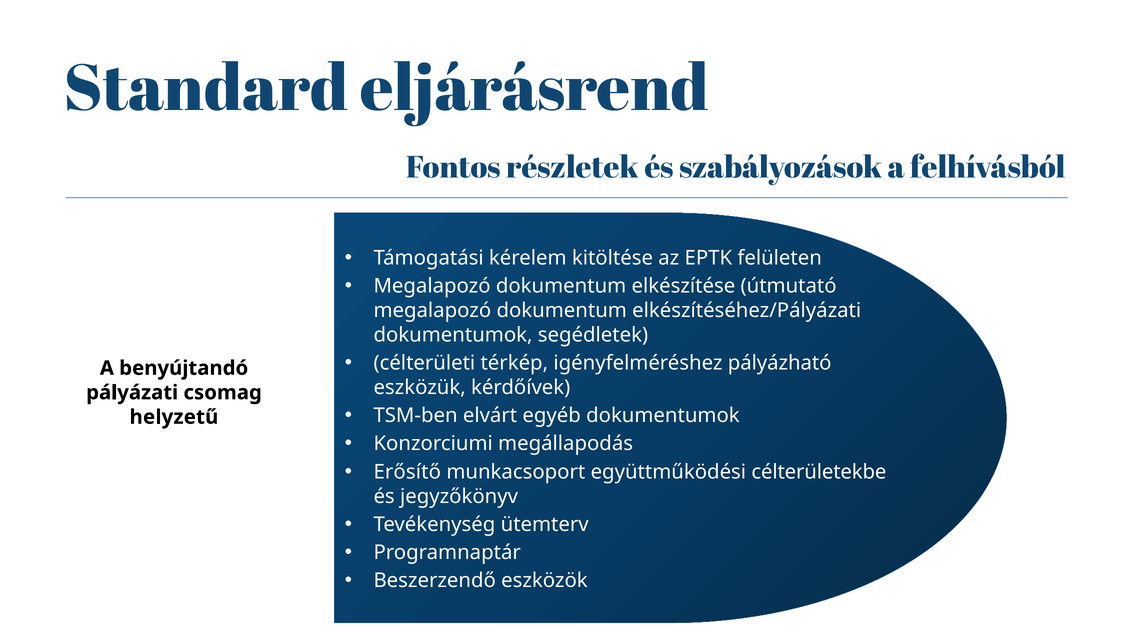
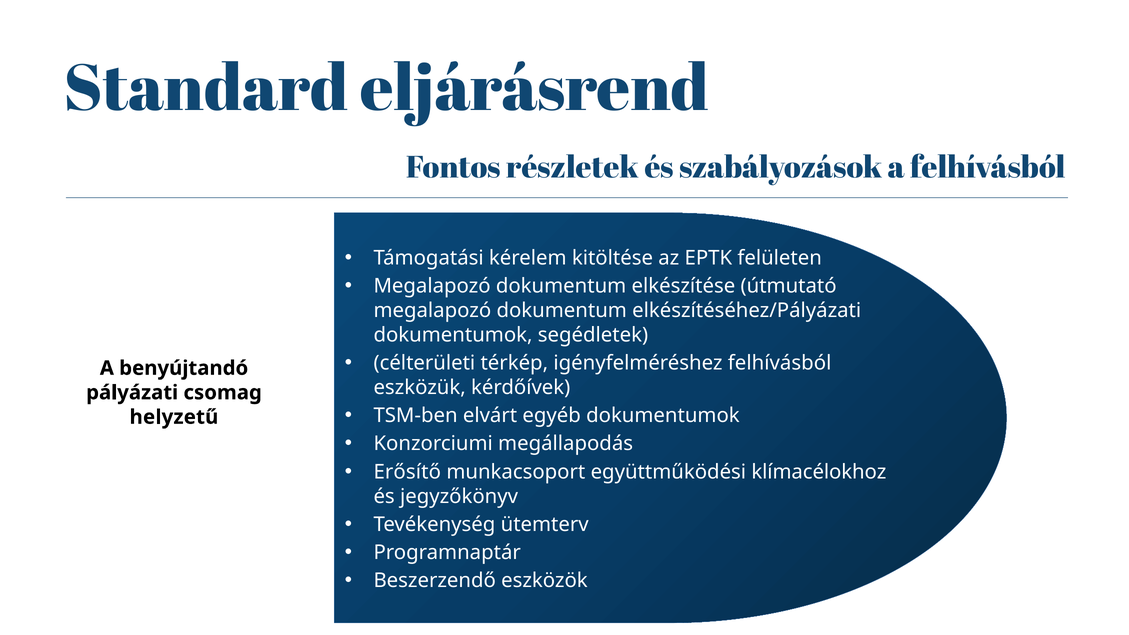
igényfelméréshez pályázható: pályázható -> felhívásból (780, 363)
célterületekbe: célterületekbe -> klímacélokhoz (819, 472)
